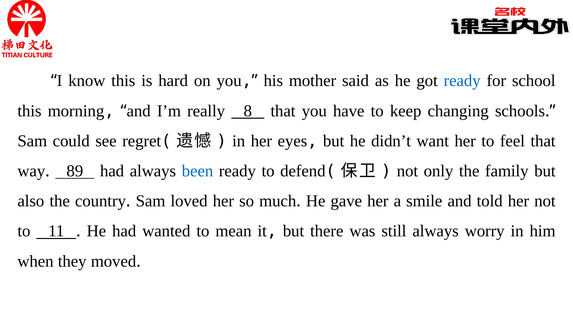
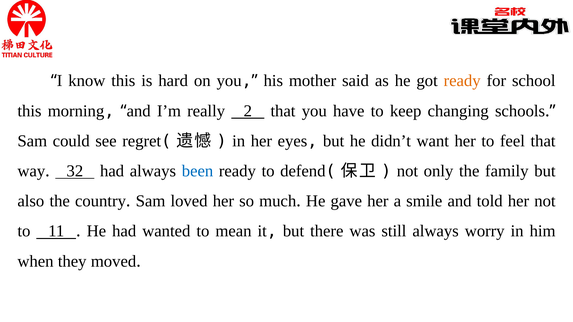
ready colour: blue -> orange (462, 81)
8: 8 -> 2 (248, 111)
89: 89 -> 32 (75, 171)
